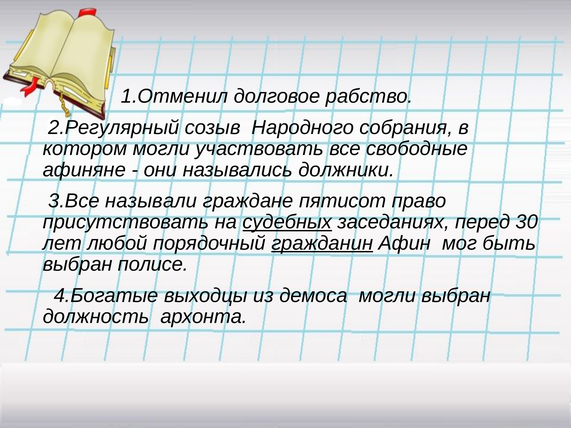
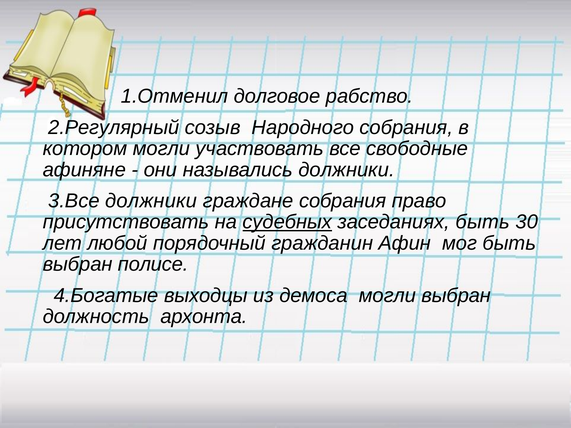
3.Все называли: называли -> должники (151, 201)
граждане пятисот: пятисот -> собрания (343, 201)
заседаниях перед: перед -> быть (483, 222)
гражданин underline: present -> none (322, 243)
